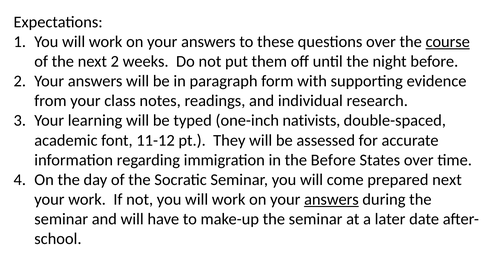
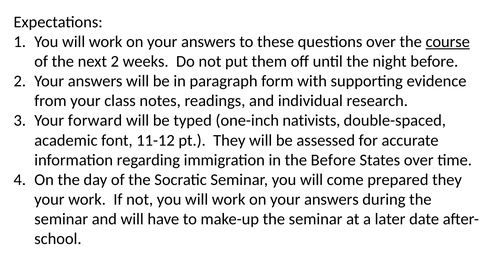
learning: learning -> forward (95, 121)
prepared next: next -> they (447, 180)
answers underline: present -> none (331, 200)
